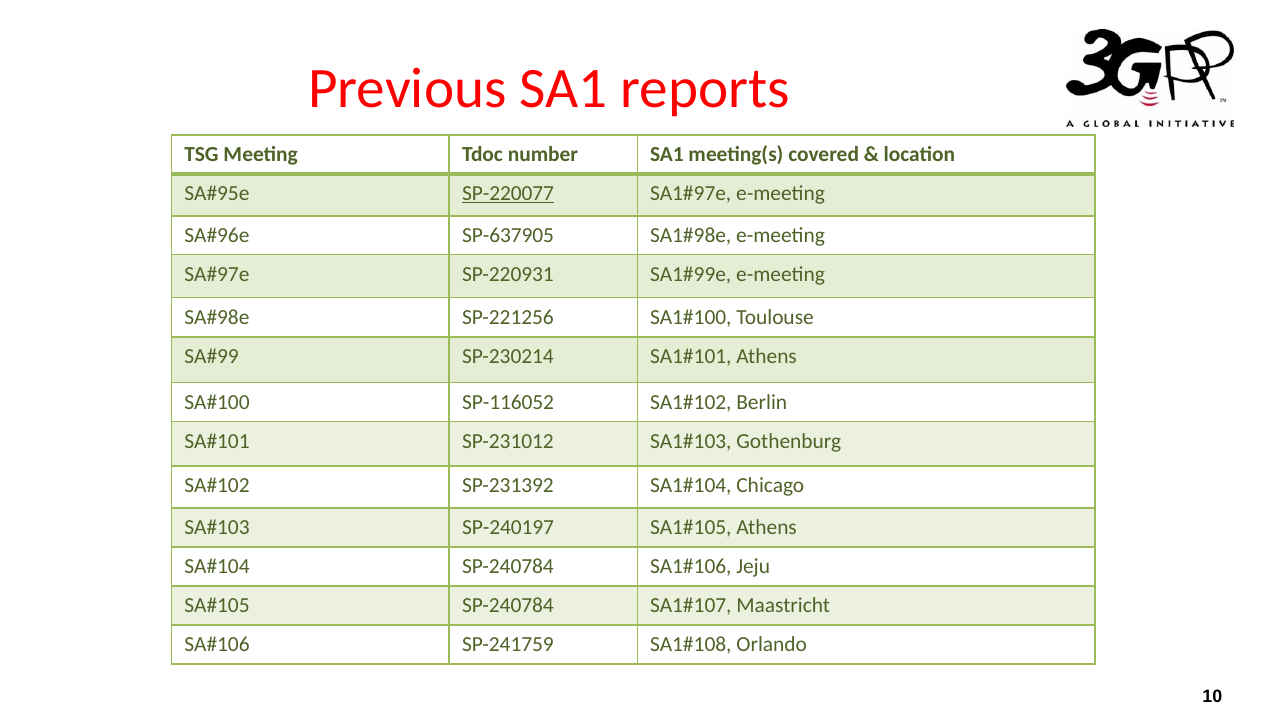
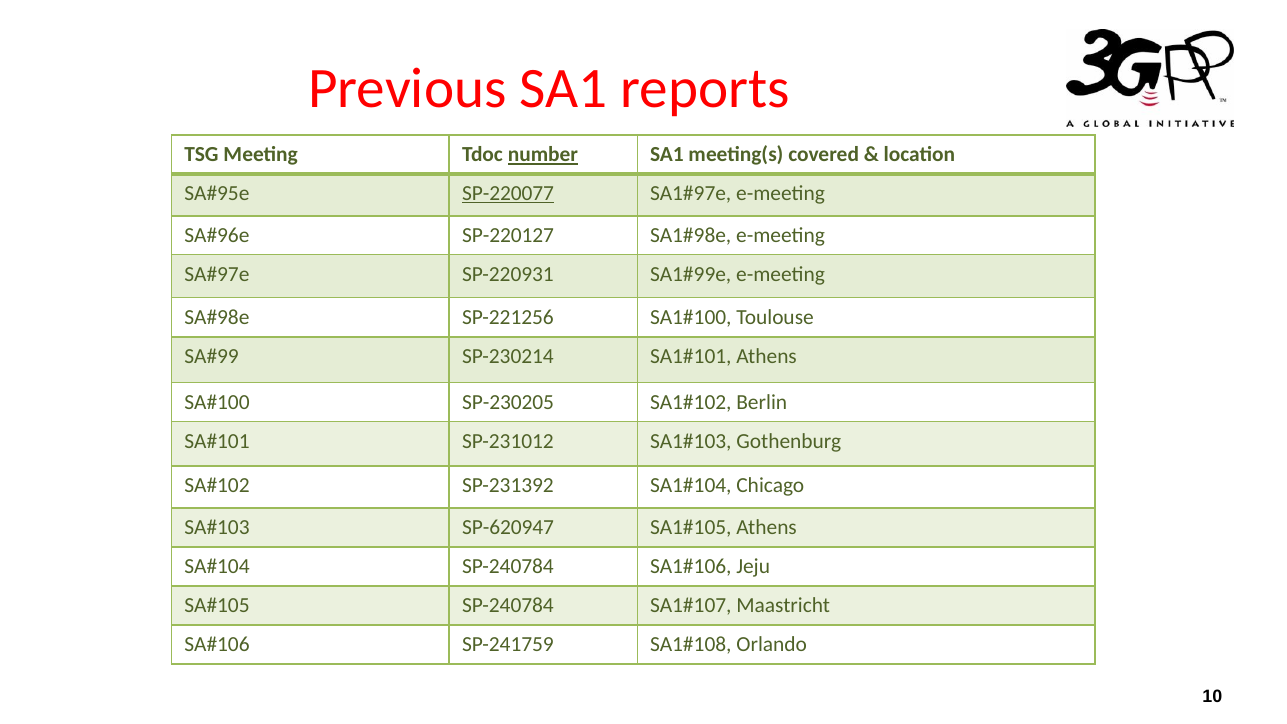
number underline: none -> present (543, 155)
SP-637905: SP-637905 -> SP-220127 (508, 235)
SP-116052: SP-116052 -> SP-230205 (508, 402)
SP-240197: SP-240197 -> SP-620947 (508, 528)
